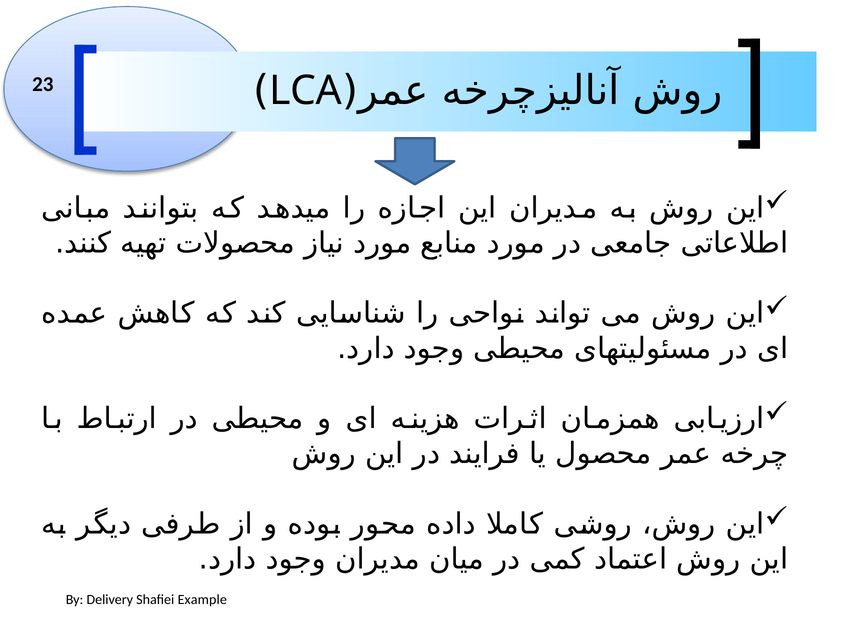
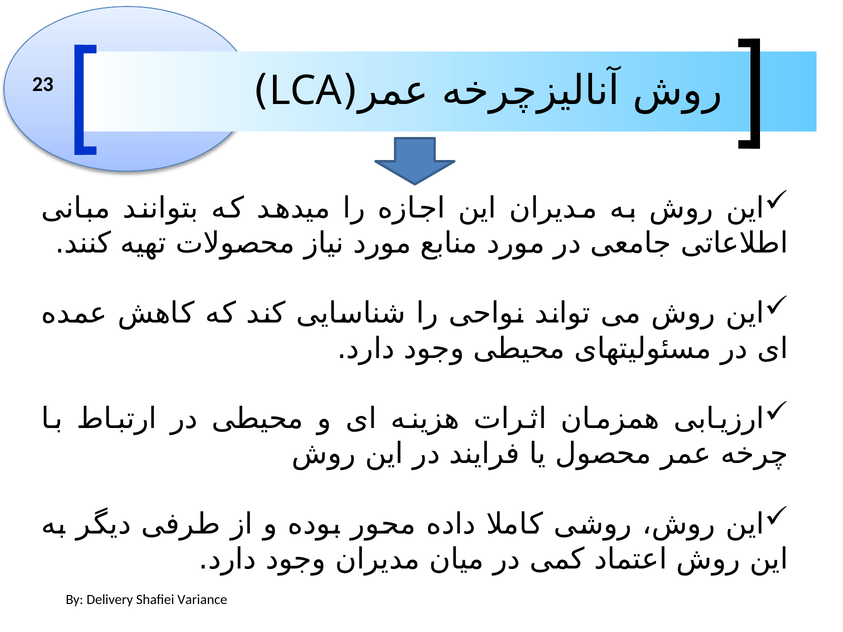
Example: Example -> Variance (202, 600)
